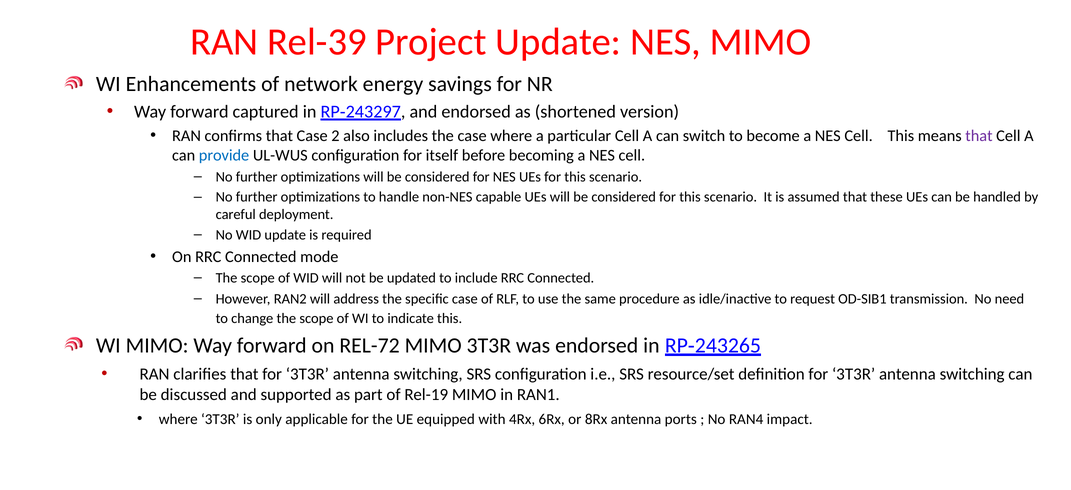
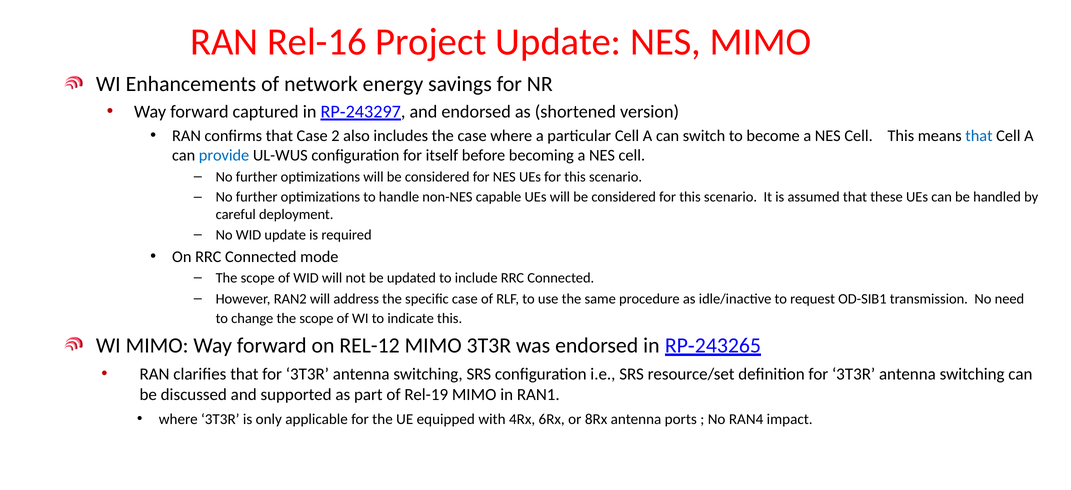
Rel-39: Rel-39 -> Rel-16 (317, 42)
that colour: purple -> blue (979, 136)
REL-72: REL-72 -> REL-12 (370, 345)
